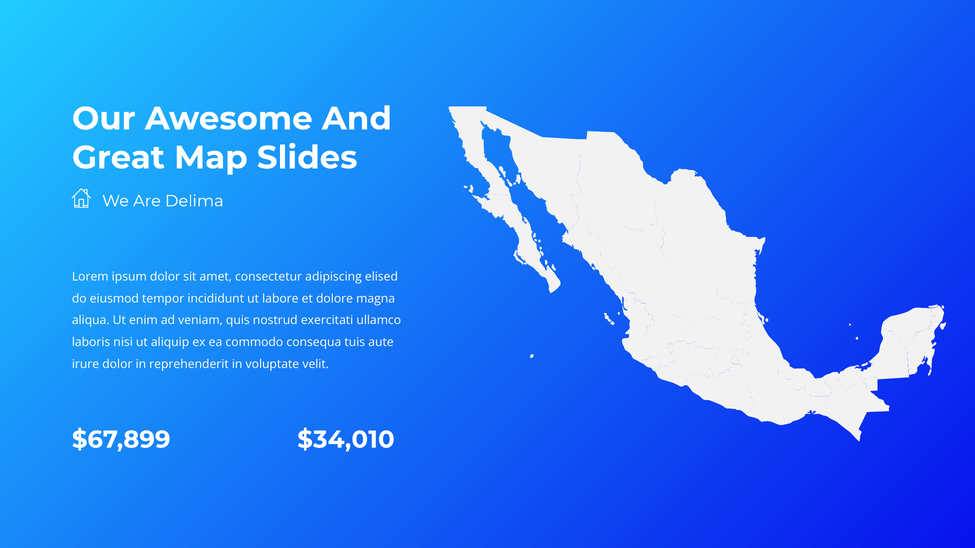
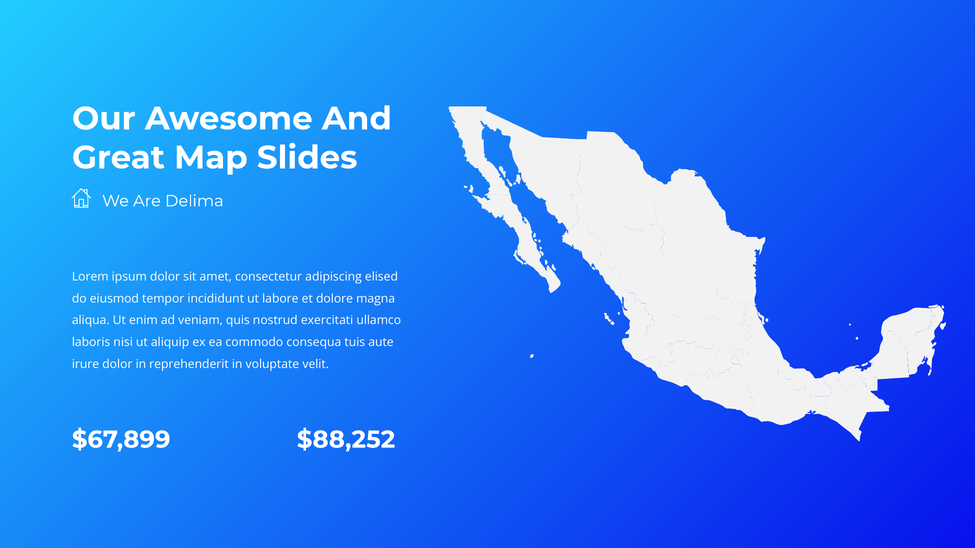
$34,010: $34,010 -> $88,252 (346, 440)
